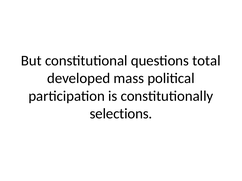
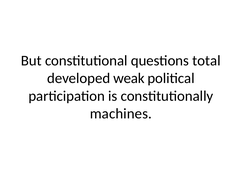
mass: mass -> weak (129, 78)
selections: selections -> machines (121, 114)
